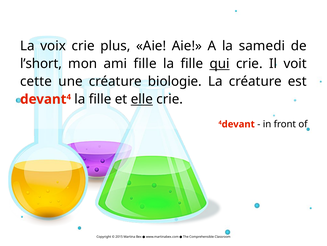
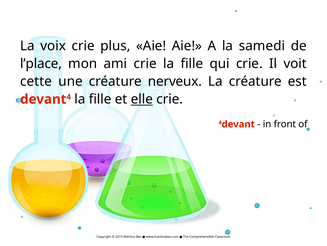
l’short: l’short -> l’place (41, 64)
ami fille: fille -> crie (145, 64)
qui underline: present -> none (220, 64)
biologie: biologie -> nerveux (175, 81)
